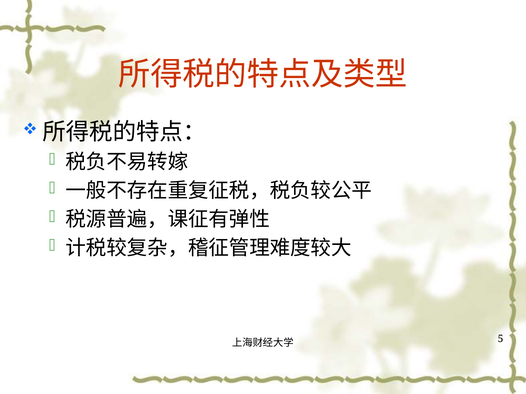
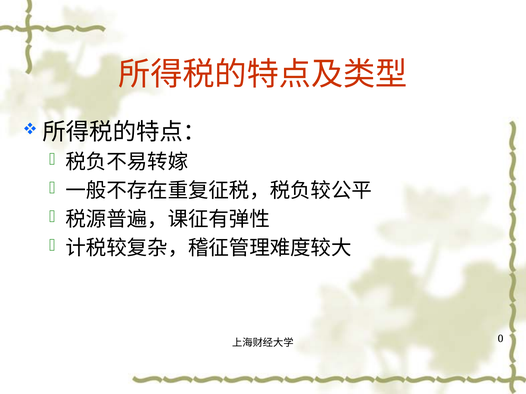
5: 5 -> 0 (501, 339)
